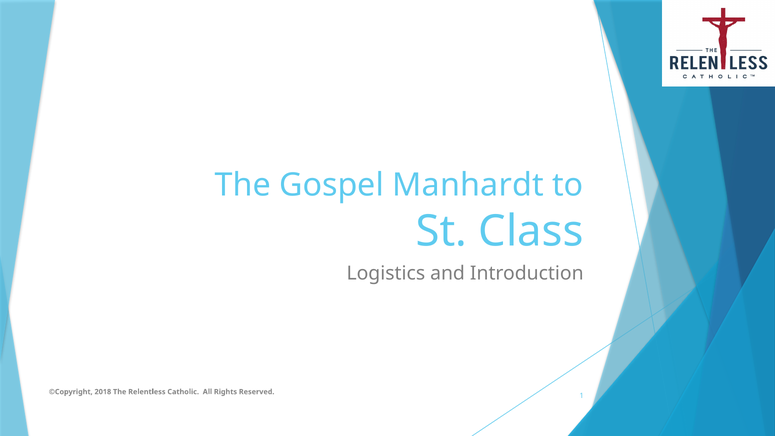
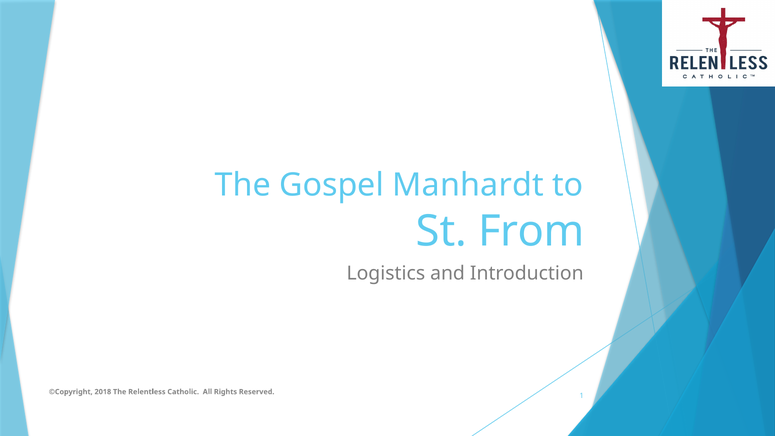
Class: Class -> From (531, 231)
